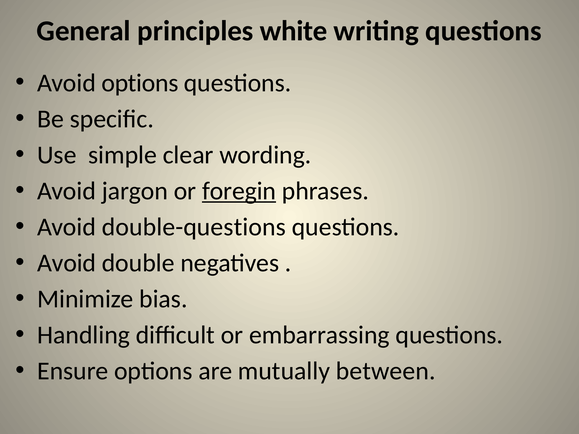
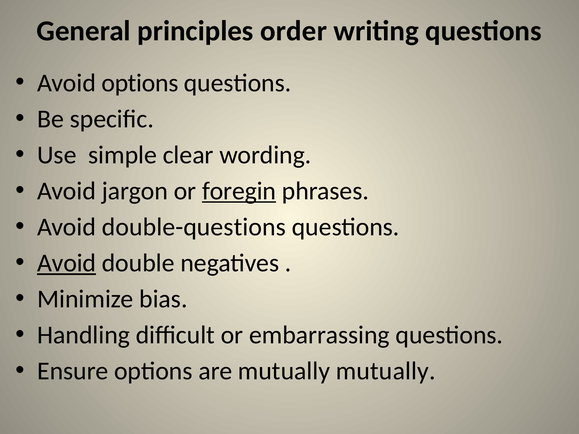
white: white -> order (294, 31)
Avoid underline: none -> present (67, 263)
mutually between: between -> mutually (386, 371)
